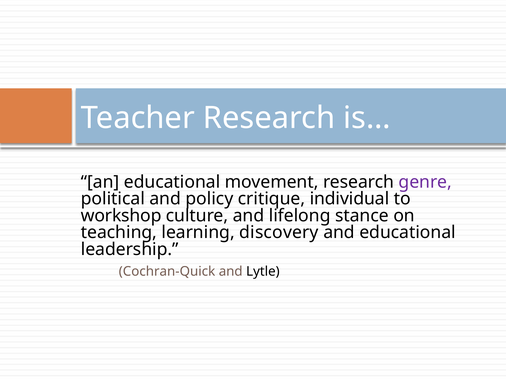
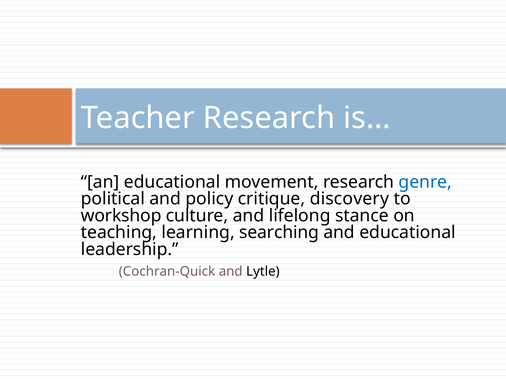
genre colour: purple -> blue (425, 182)
individual: individual -> discovery (349, 199)
discovery: discovery -> searching (279, 233)
